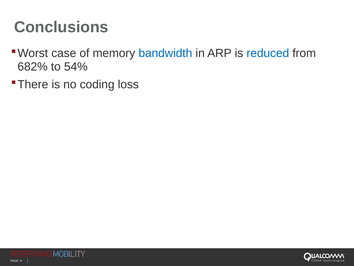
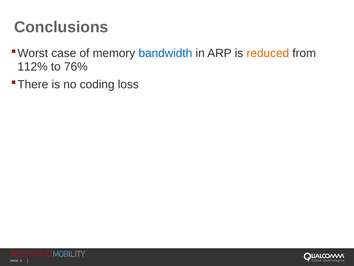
reduced colour: blue -> orange (268, 53)
682%: 682% -> 112% (33, 67)
54%: 54% -> 76% (76, 67)
